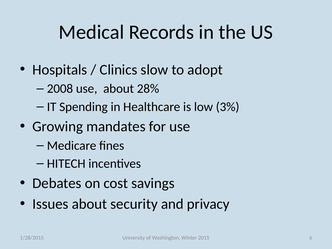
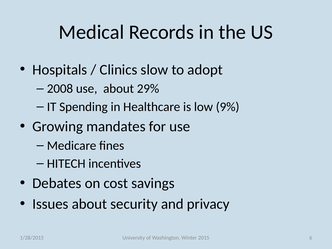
28%: 28% -> 29% (148, 89)
3%: 3% -> 9% (228, 107)
